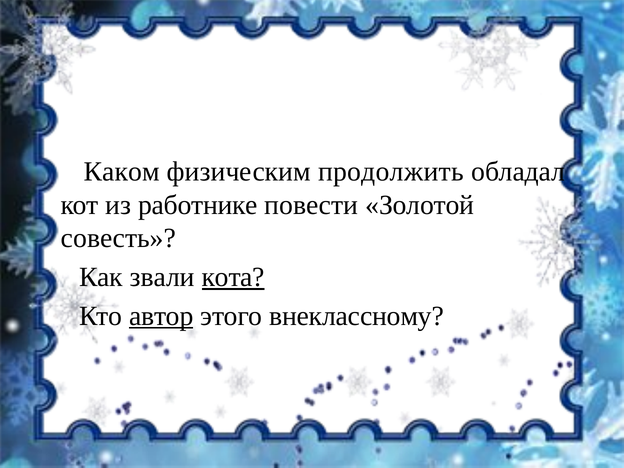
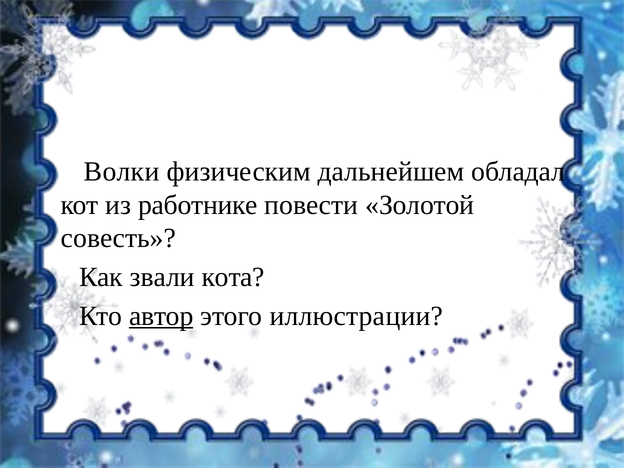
Каком: Каком -> Волки (122, 172)
продолжить: продолжить -> дальнейшем (391, 172)
кота underline: present -> none (233, 277)
внеклассному: внеклассному -> иллюстрации (356, 316)
